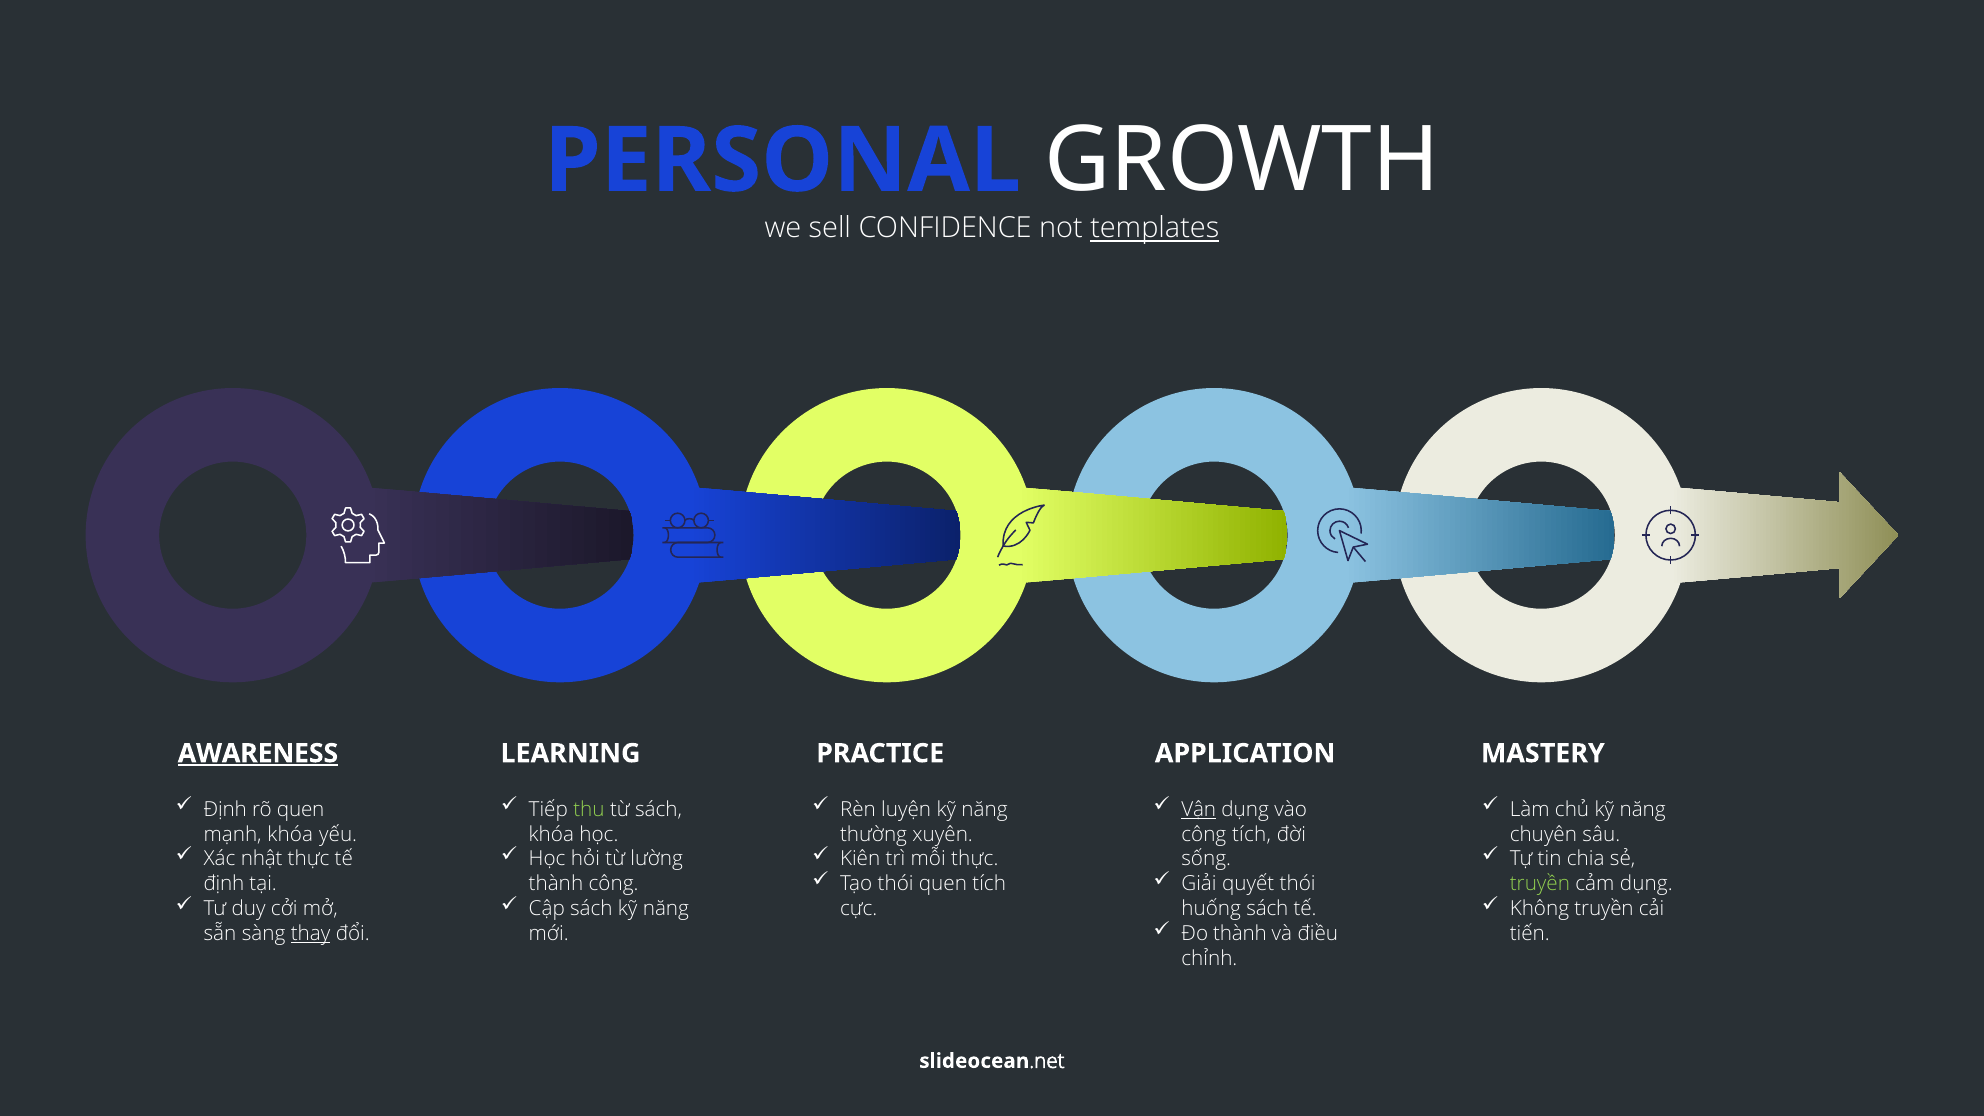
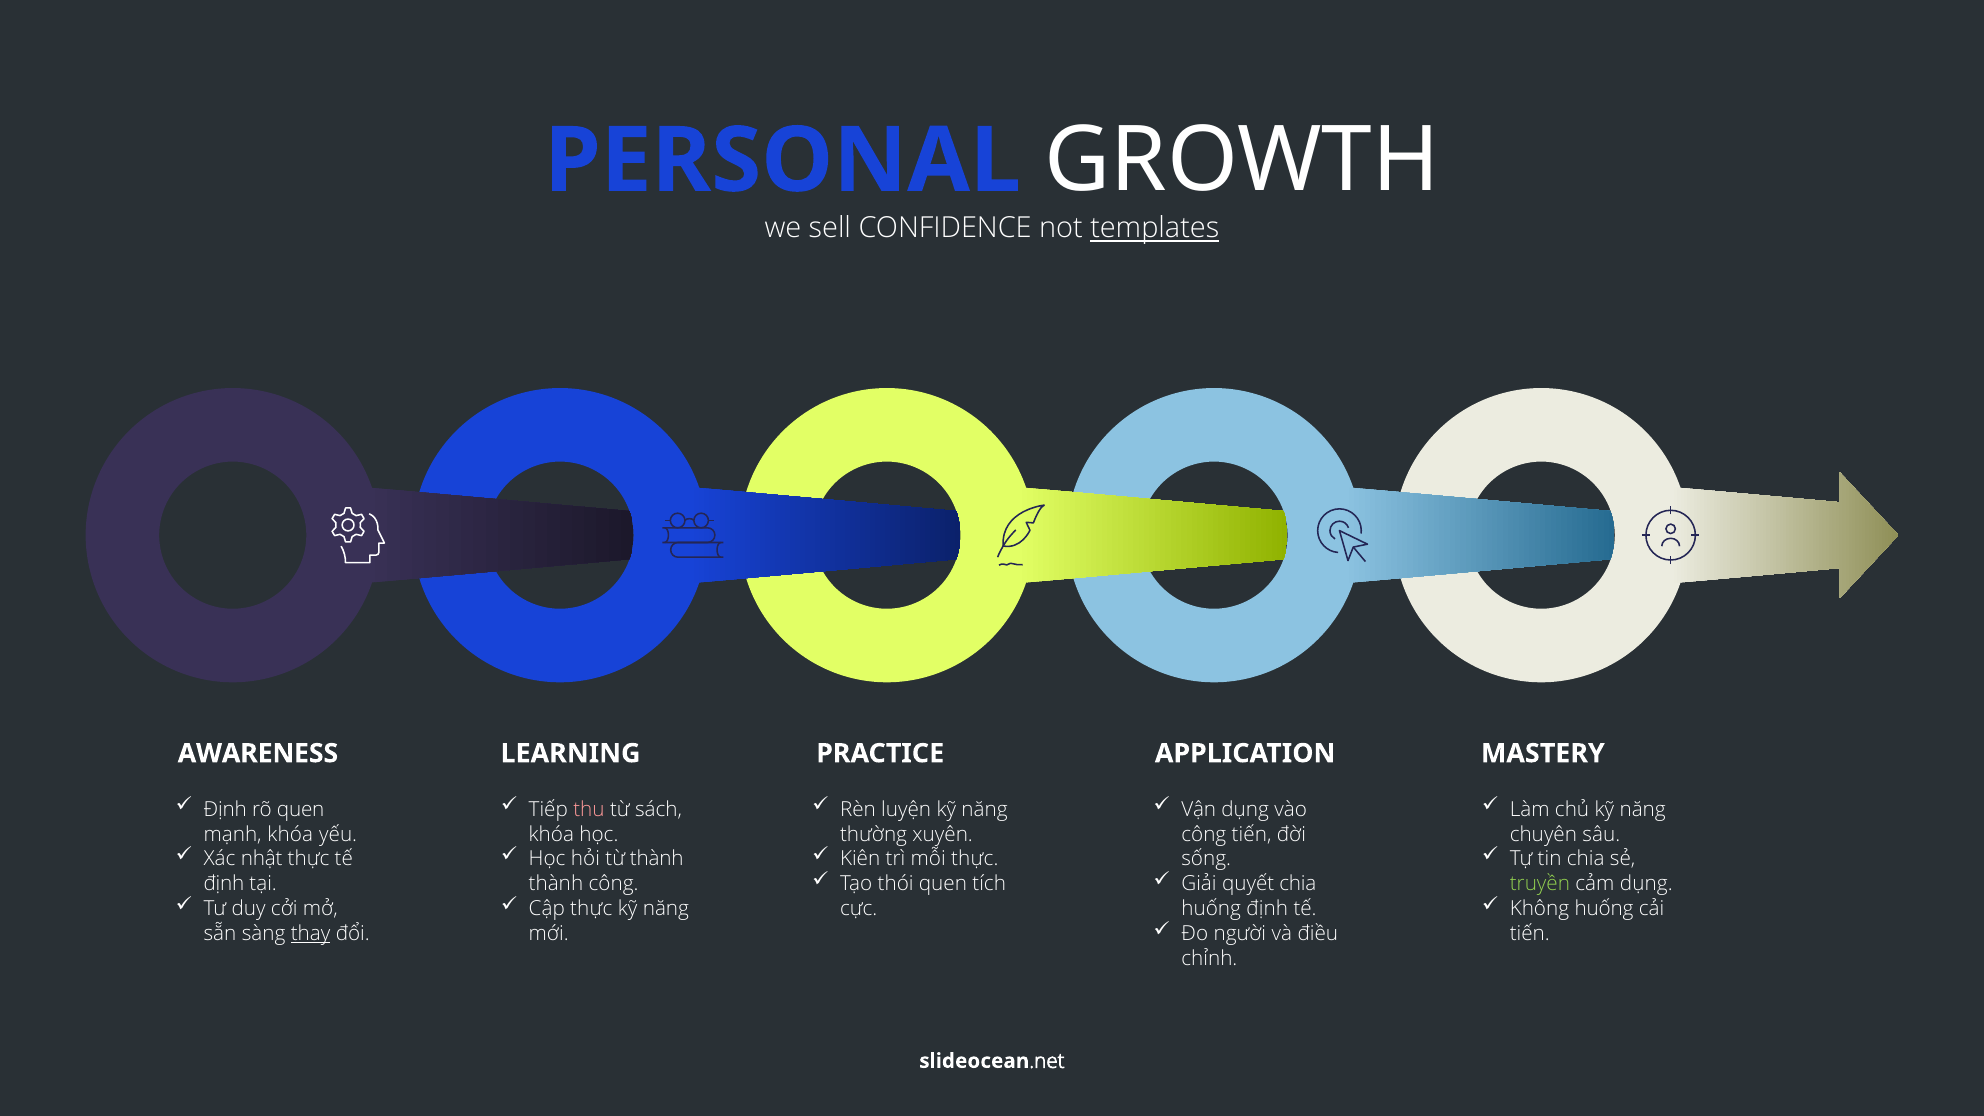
AWARENESS underline: present -> none (258, 753)
thu colour: light green -> pink (589, 809)
Vận underline: present -> none (1199, 809)
công tích: tích -> tiến (1252, 834)
từ lường: lường -> thành (657, 859)
quyết thói: thói -> chia (1298, 884)
Cập sách: sách -> thực (591, 909)
Không truyền: truyền -> huống (1604, 909)
huống sách: sách -> định (1267, 909)
Đo thành: thành -> người (1240, 934)
